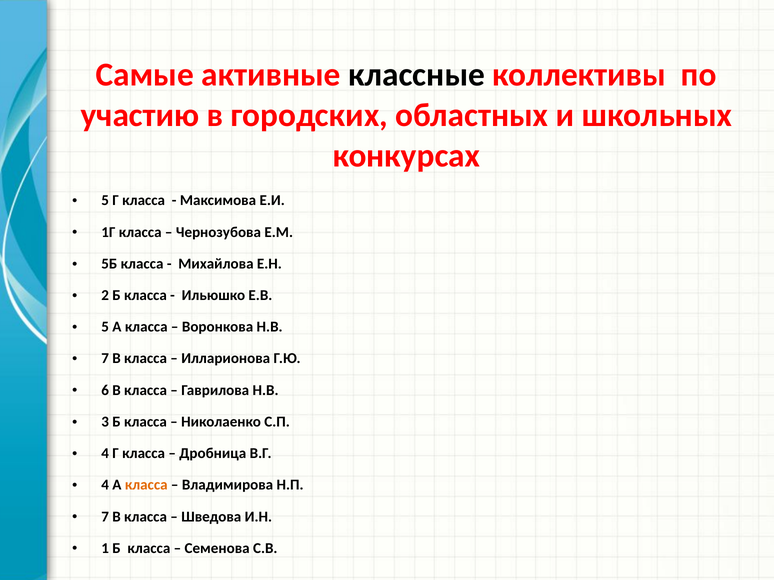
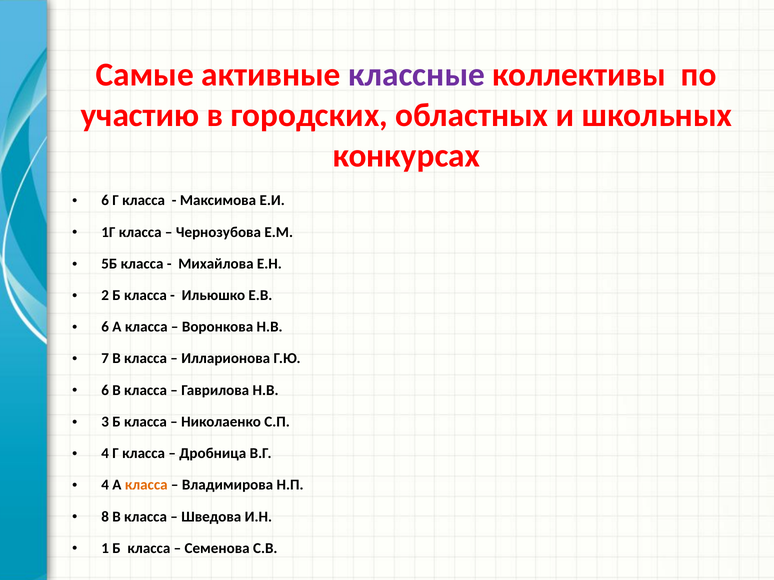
классные colour: black -> purple (417, 75)
5: 5 -> 6 (105, 201)
5: 5 -> 6 (105, 327)
7: 7 -> 8 (105, 517)
